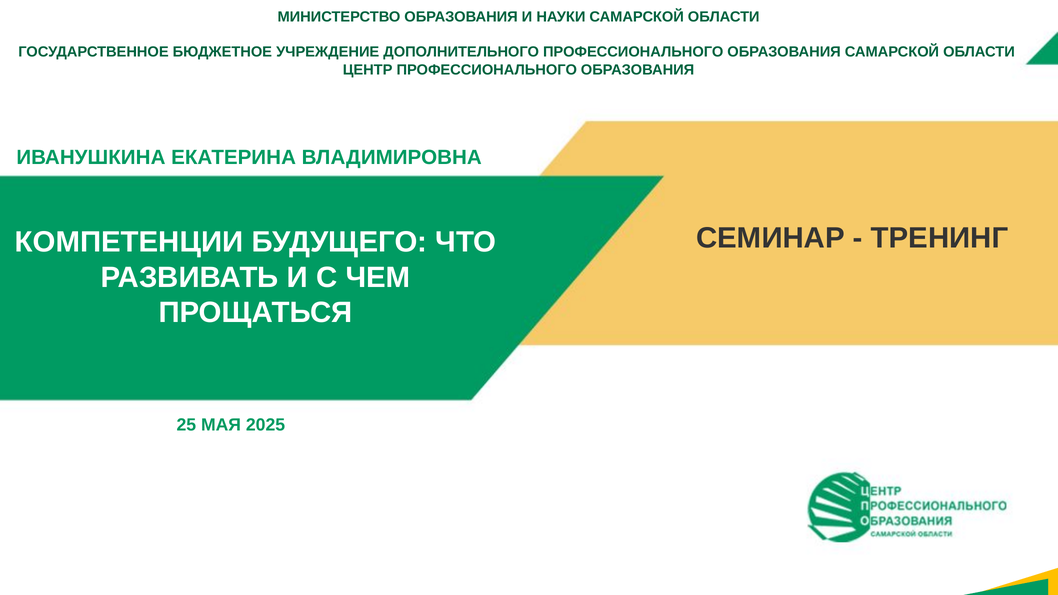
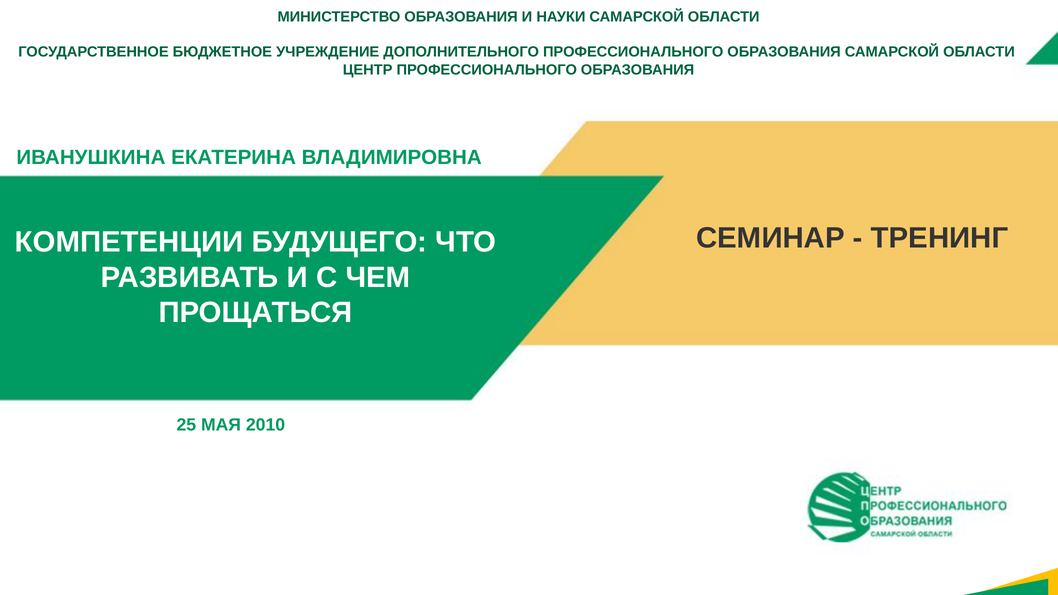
2025: 2025 -> 2010 (266, 425)
